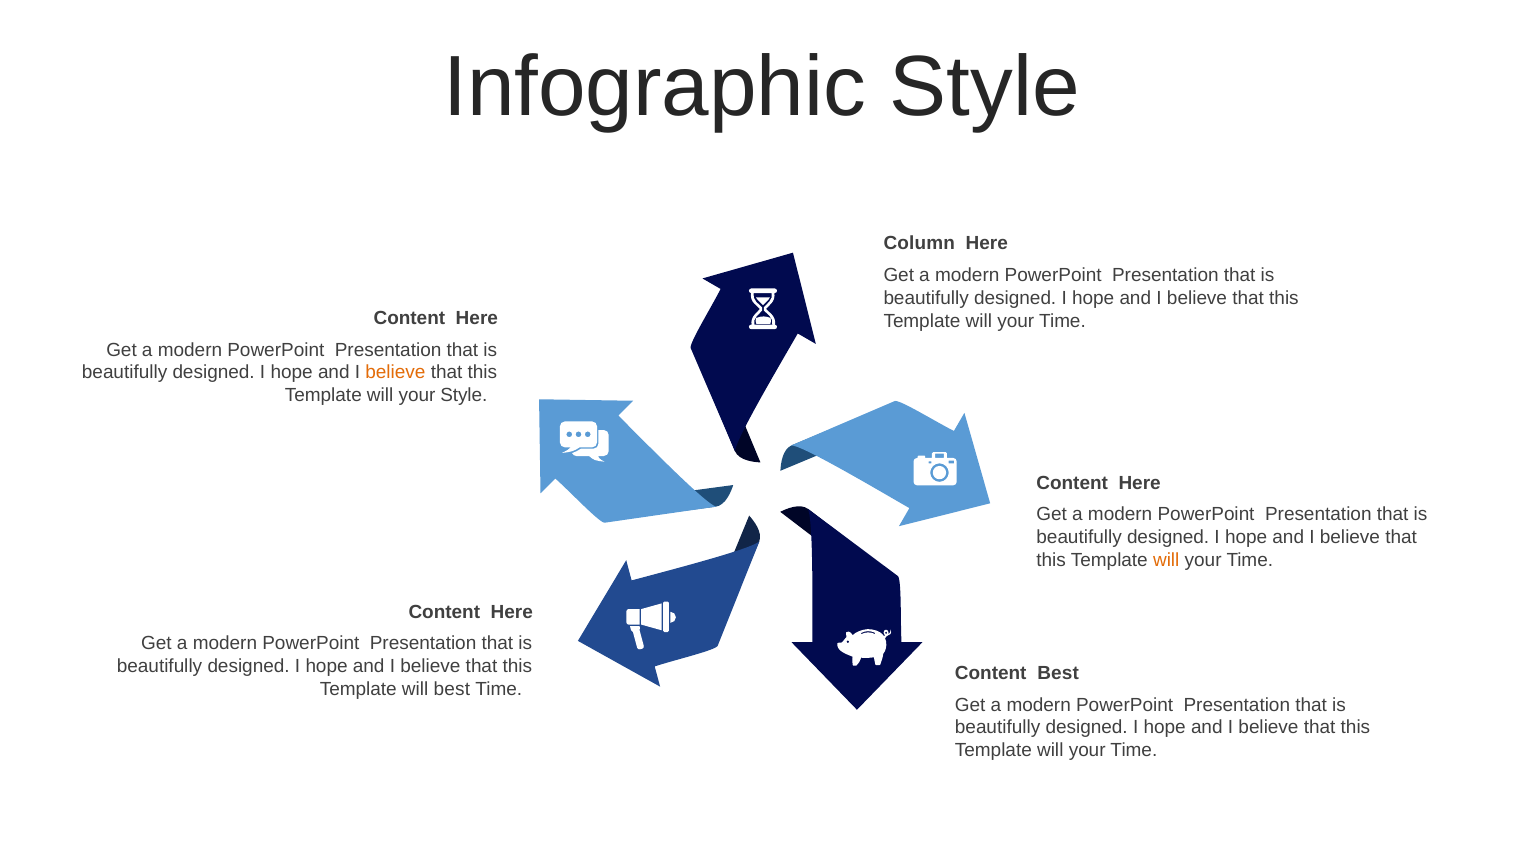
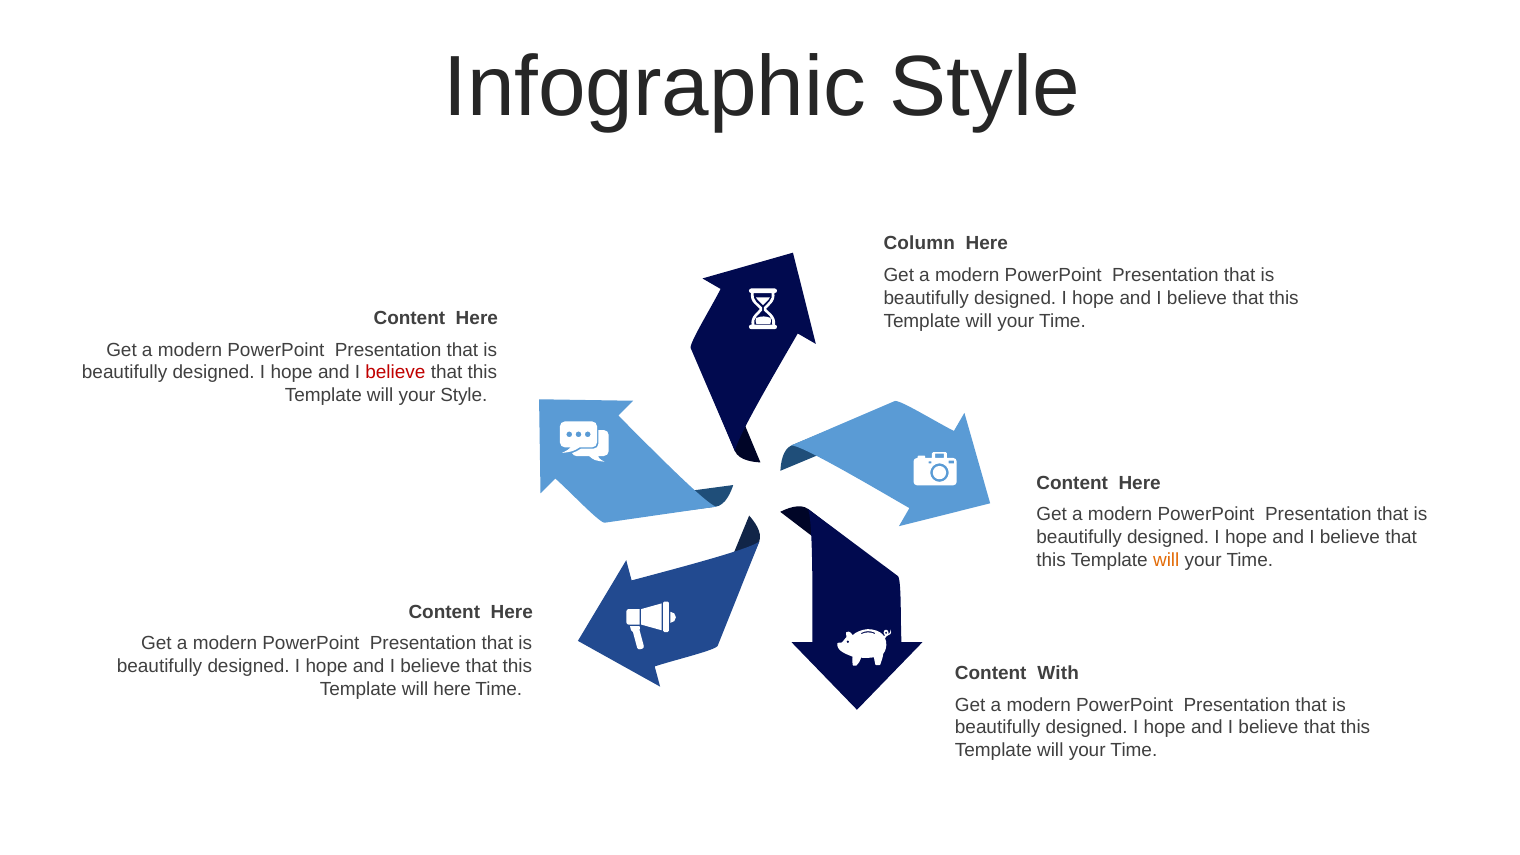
believe colour: orange -> red (395, 373)
Content Best: Best -> With (1058, 673)
will best: best -> here (452, 689)
